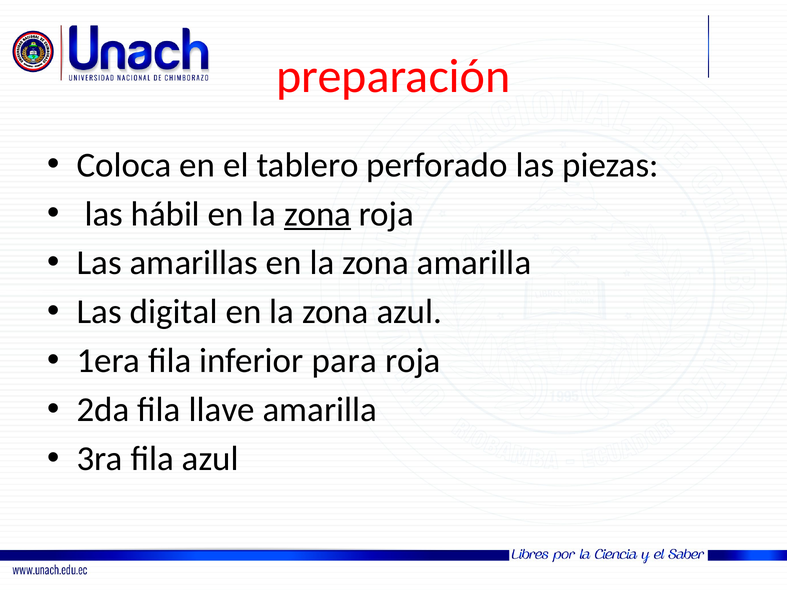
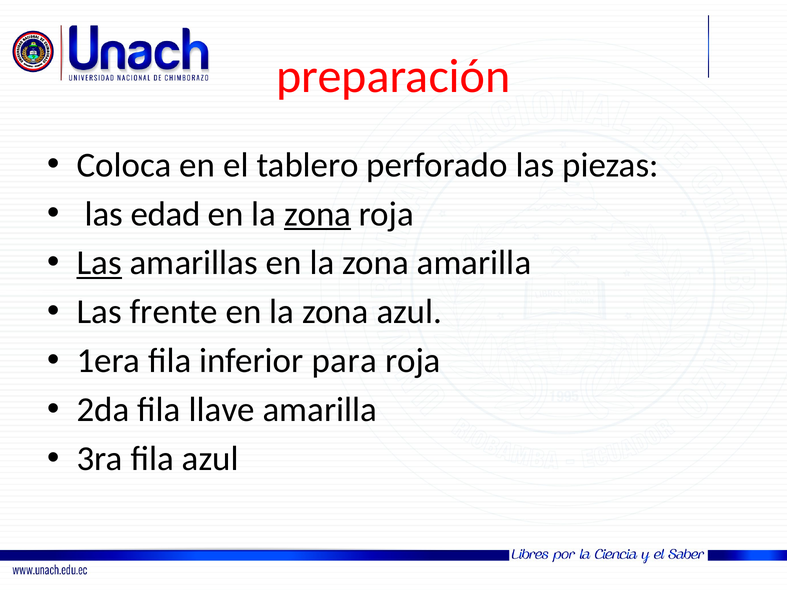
hábil: hábil -> edad (166, 214)
Las underline: none -> present (99, 263)
digital: digital -> frente (174, 312)
